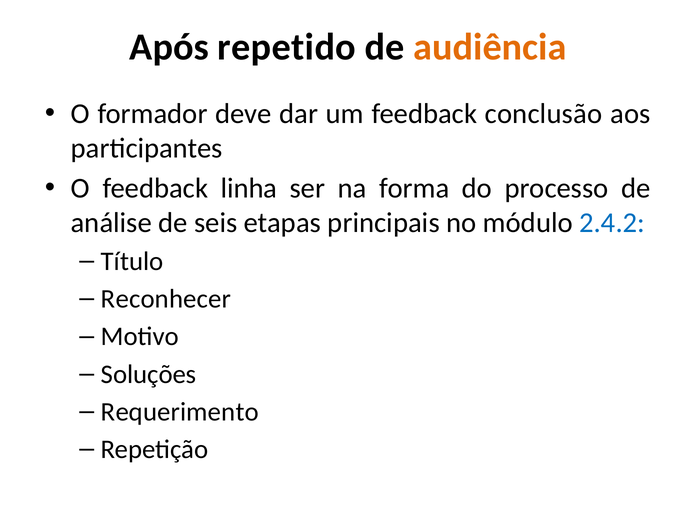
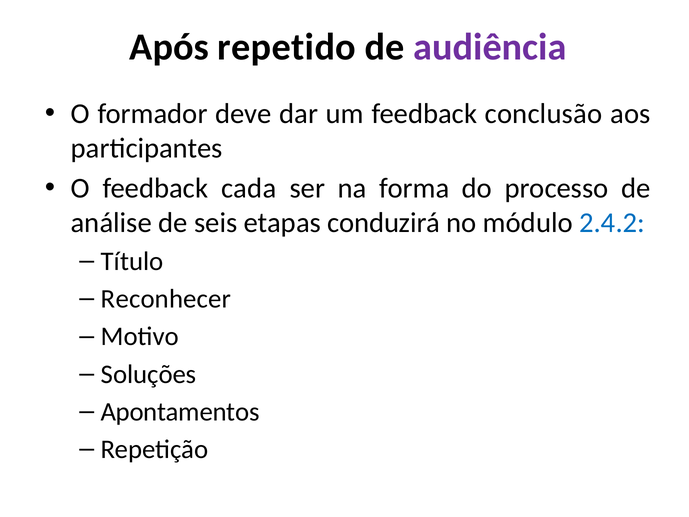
audiência colour: orange -> purple (490, 47)
linha: linha -> cada (249, 188)
principais: principais -> conduzirá (384, 223)
Requerimento: Requerimento -> Apontamentos (180, 412)
